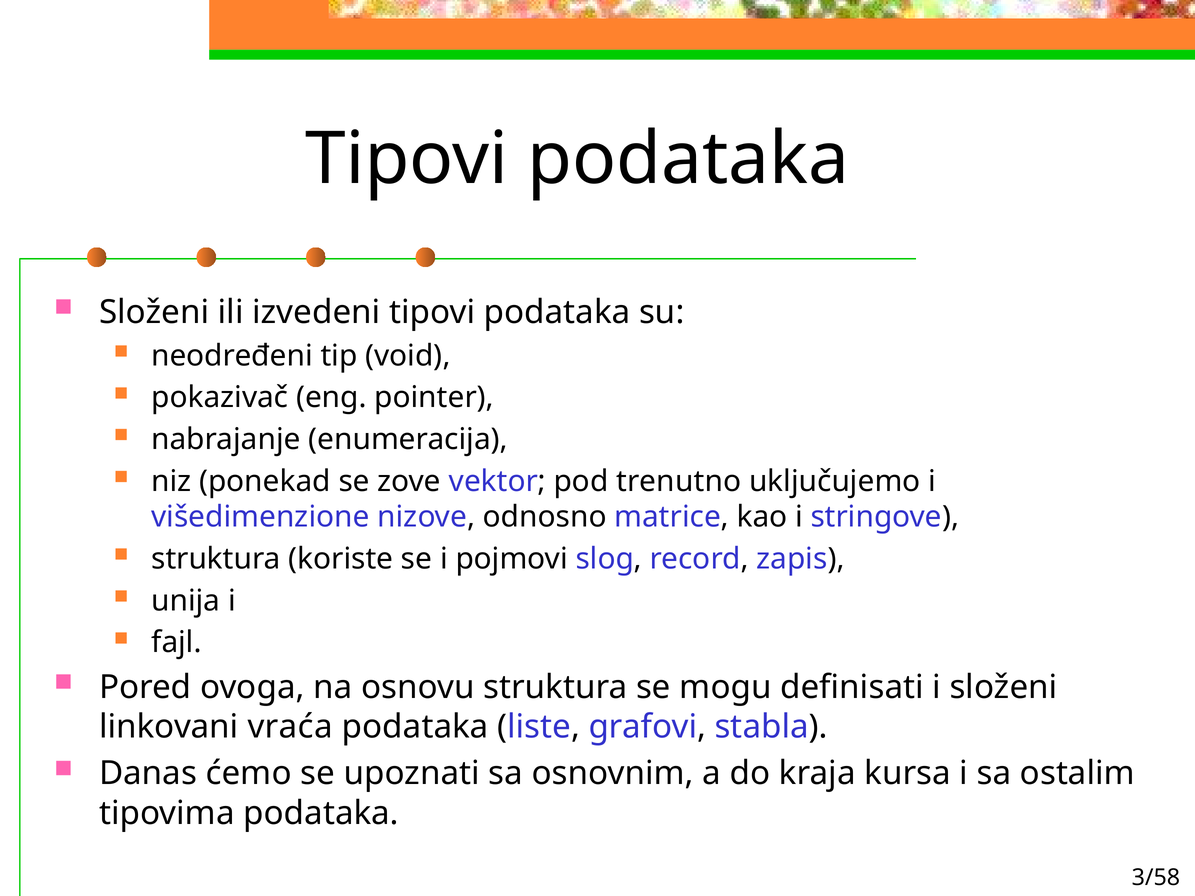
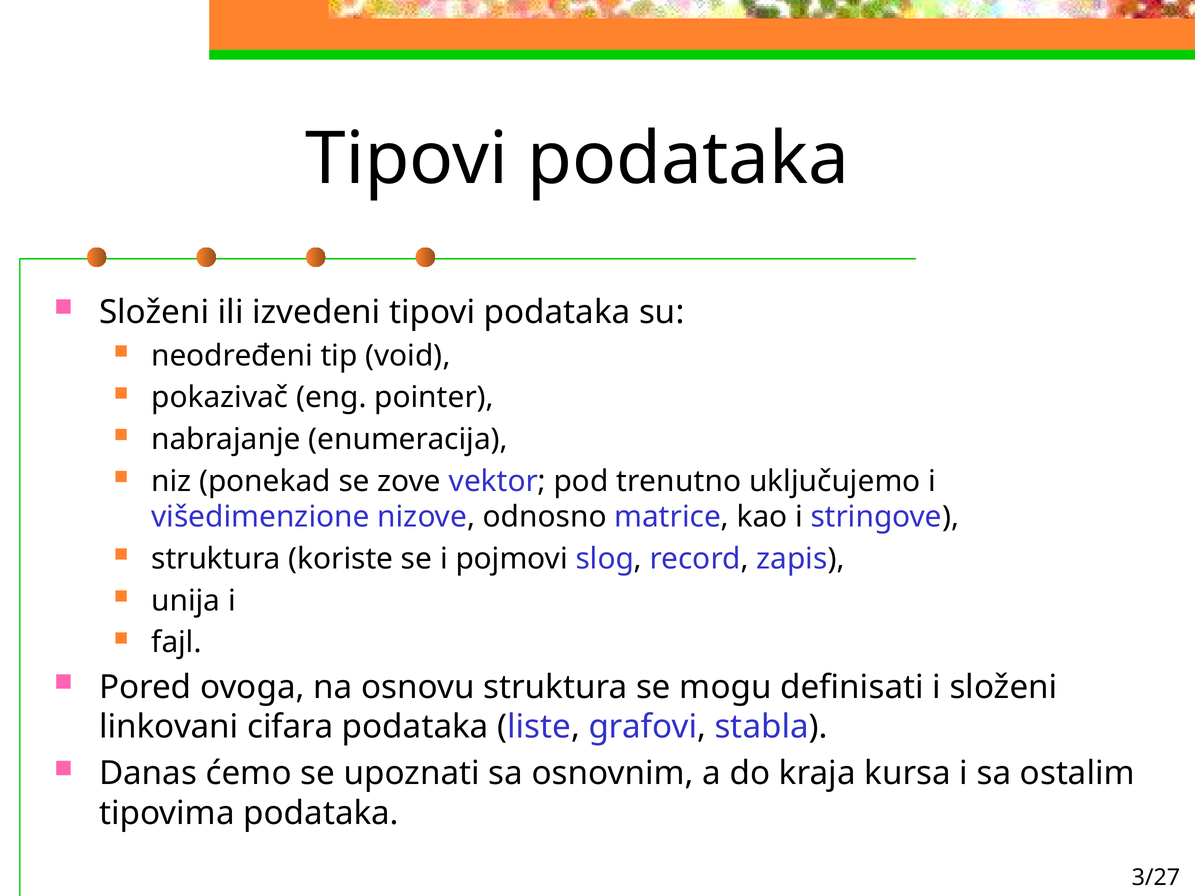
vraća: vraća -> cifara (290, 727)
3/58: 3/58 -> 3/27 (1156, 878)
